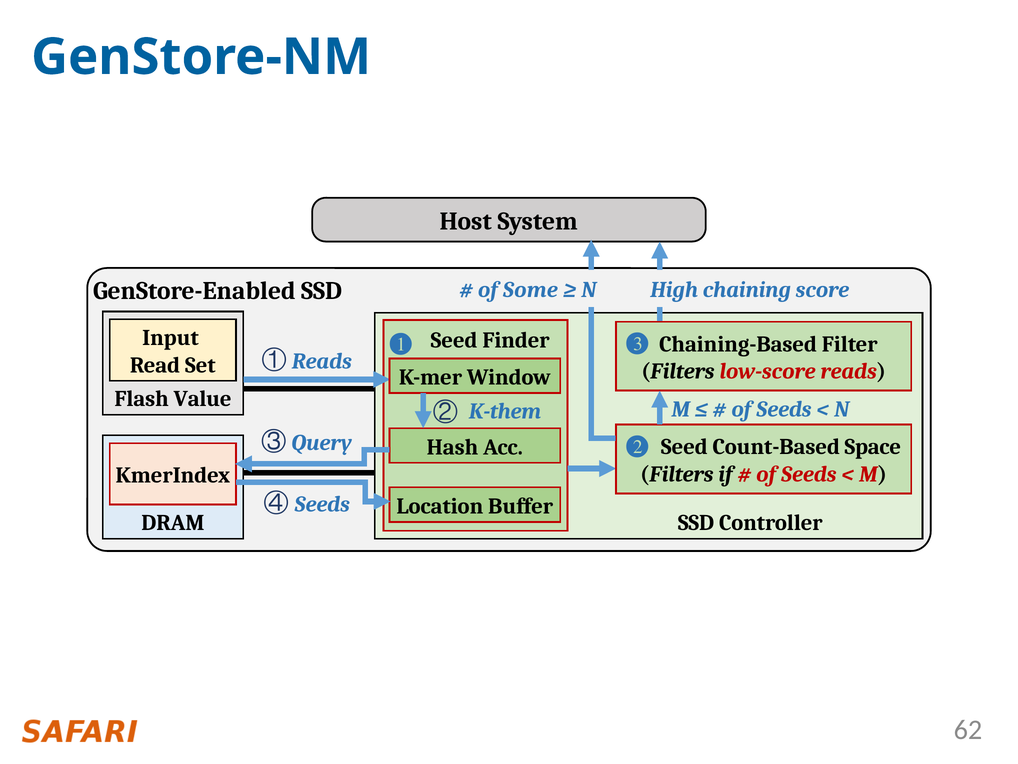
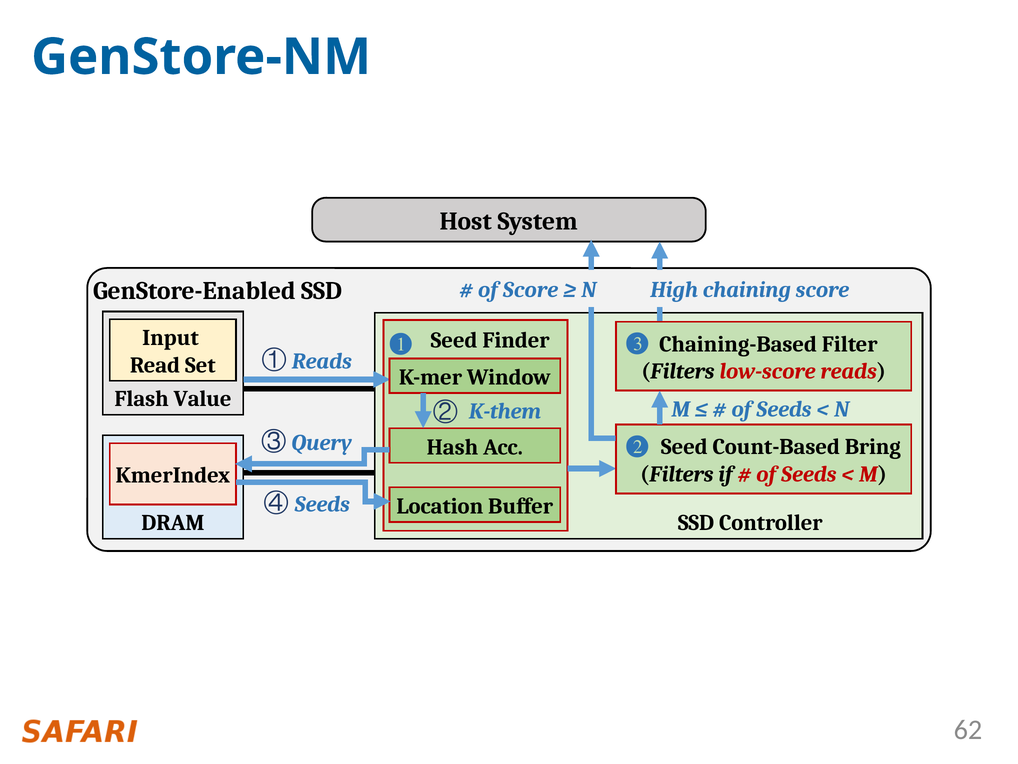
of Some: Some -> Score (531, 290)
Space: Space -> Bring (873, 447)
